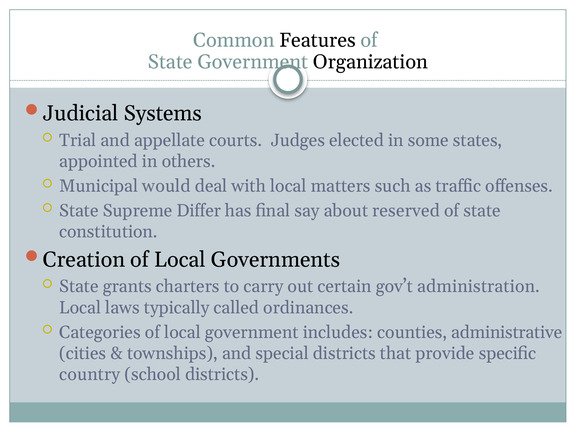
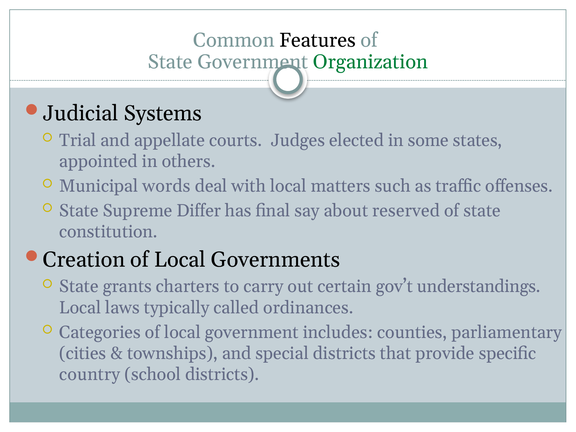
Organization colour: black -> green (370, 62)
would: would -> words (166, 186)
administration: administration -> understandings (479, 287)
administrative: administrative -> parliamentary (507, 332)
